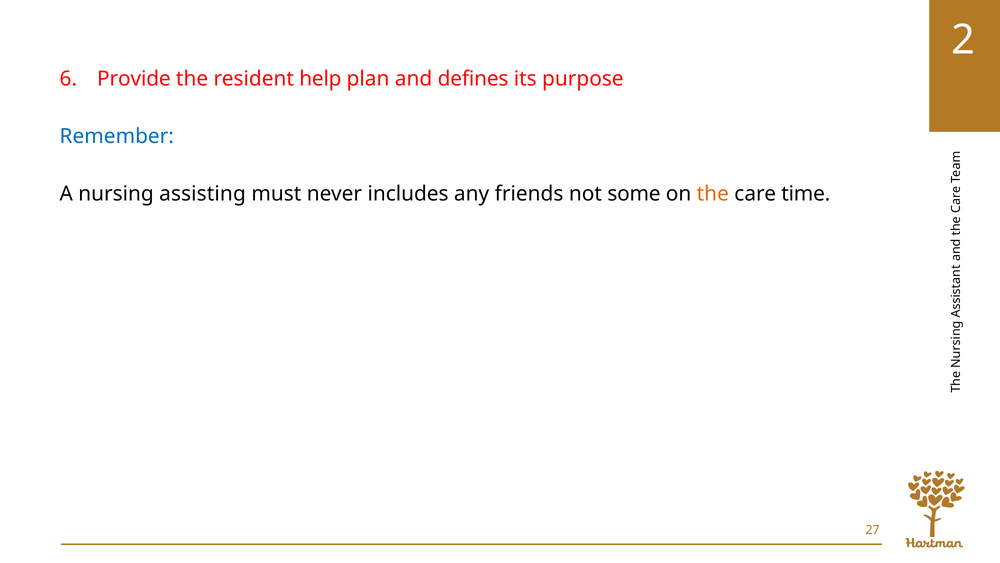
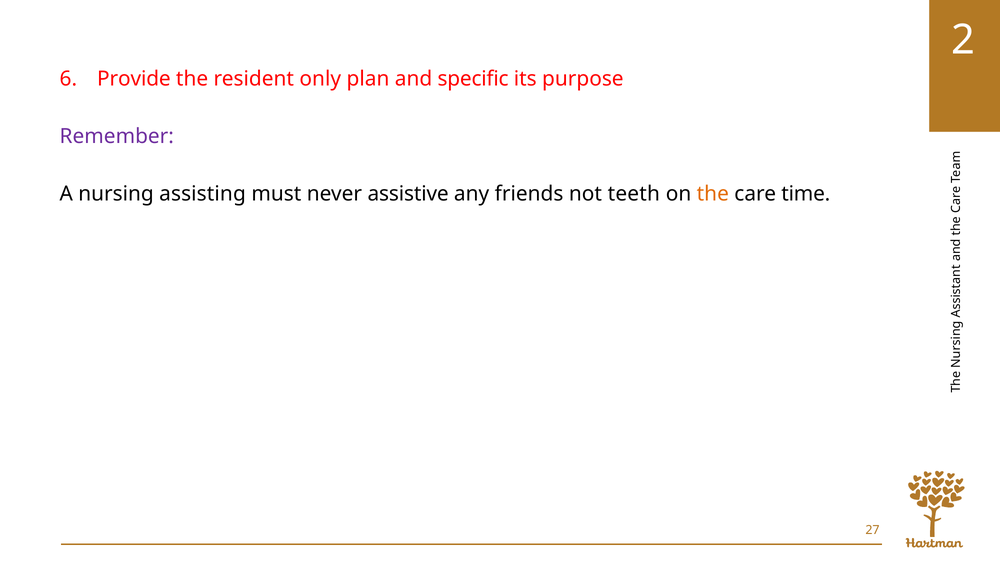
help: help -> only (320, 79)
defines: defines -> specific (473, 79)
Remember colour: blue -> purple (117, 136)
includes: includes -> assistive (408, 194)
some: some -> teeth (634, 194)
